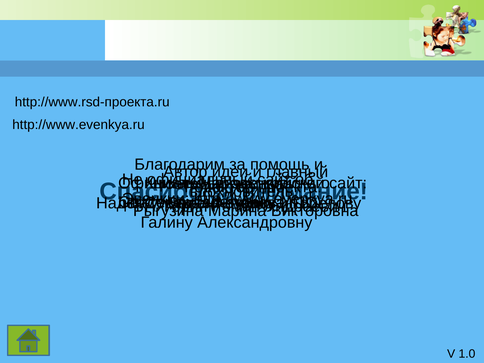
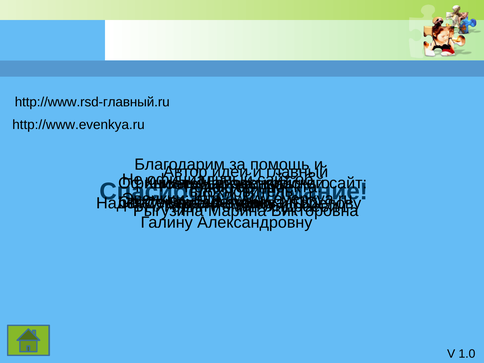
http://www.rsd-проекта.ru: http://www.rsd-проекта.ru -> http://www.rsd-главный.ru (92, 102)
